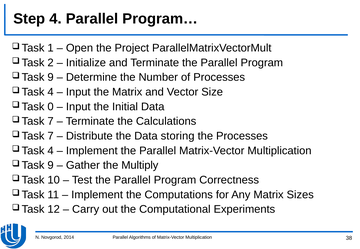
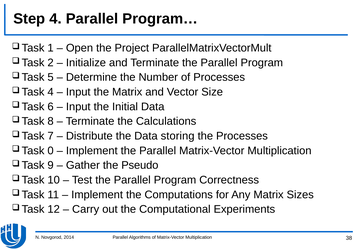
9: 9 -> 5 (51, 77)
0: 0 -> 6 (51, 107)
7: 7 -> 8 (51, 121)
4: 4 -> 0 (51, 151)
Multiply: Multiply -> Pseudo (140, 165)
